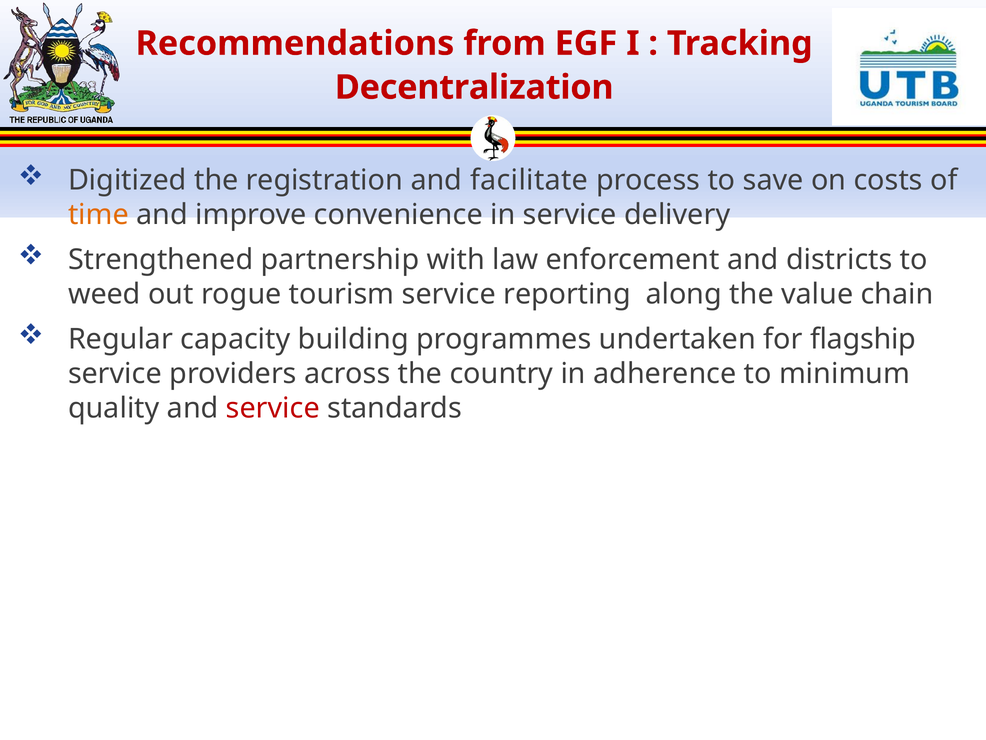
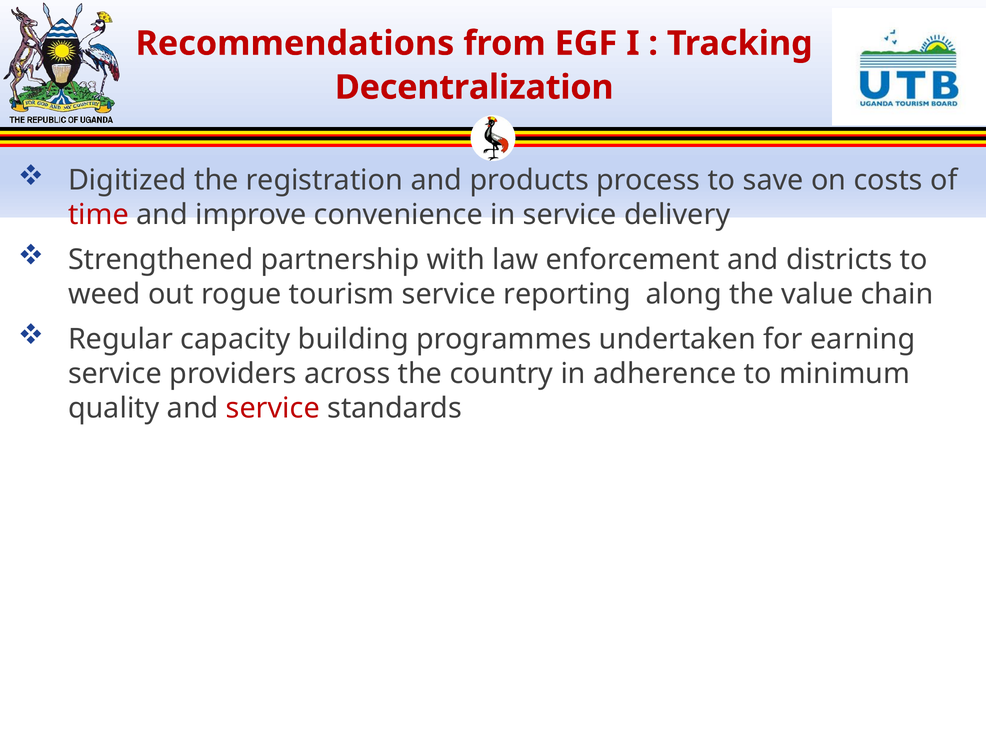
facilitate: facilitate -> products (529, 180)
time colour: orange -> red (98, 215)
flagship: flagship -> earning (863, 339)
